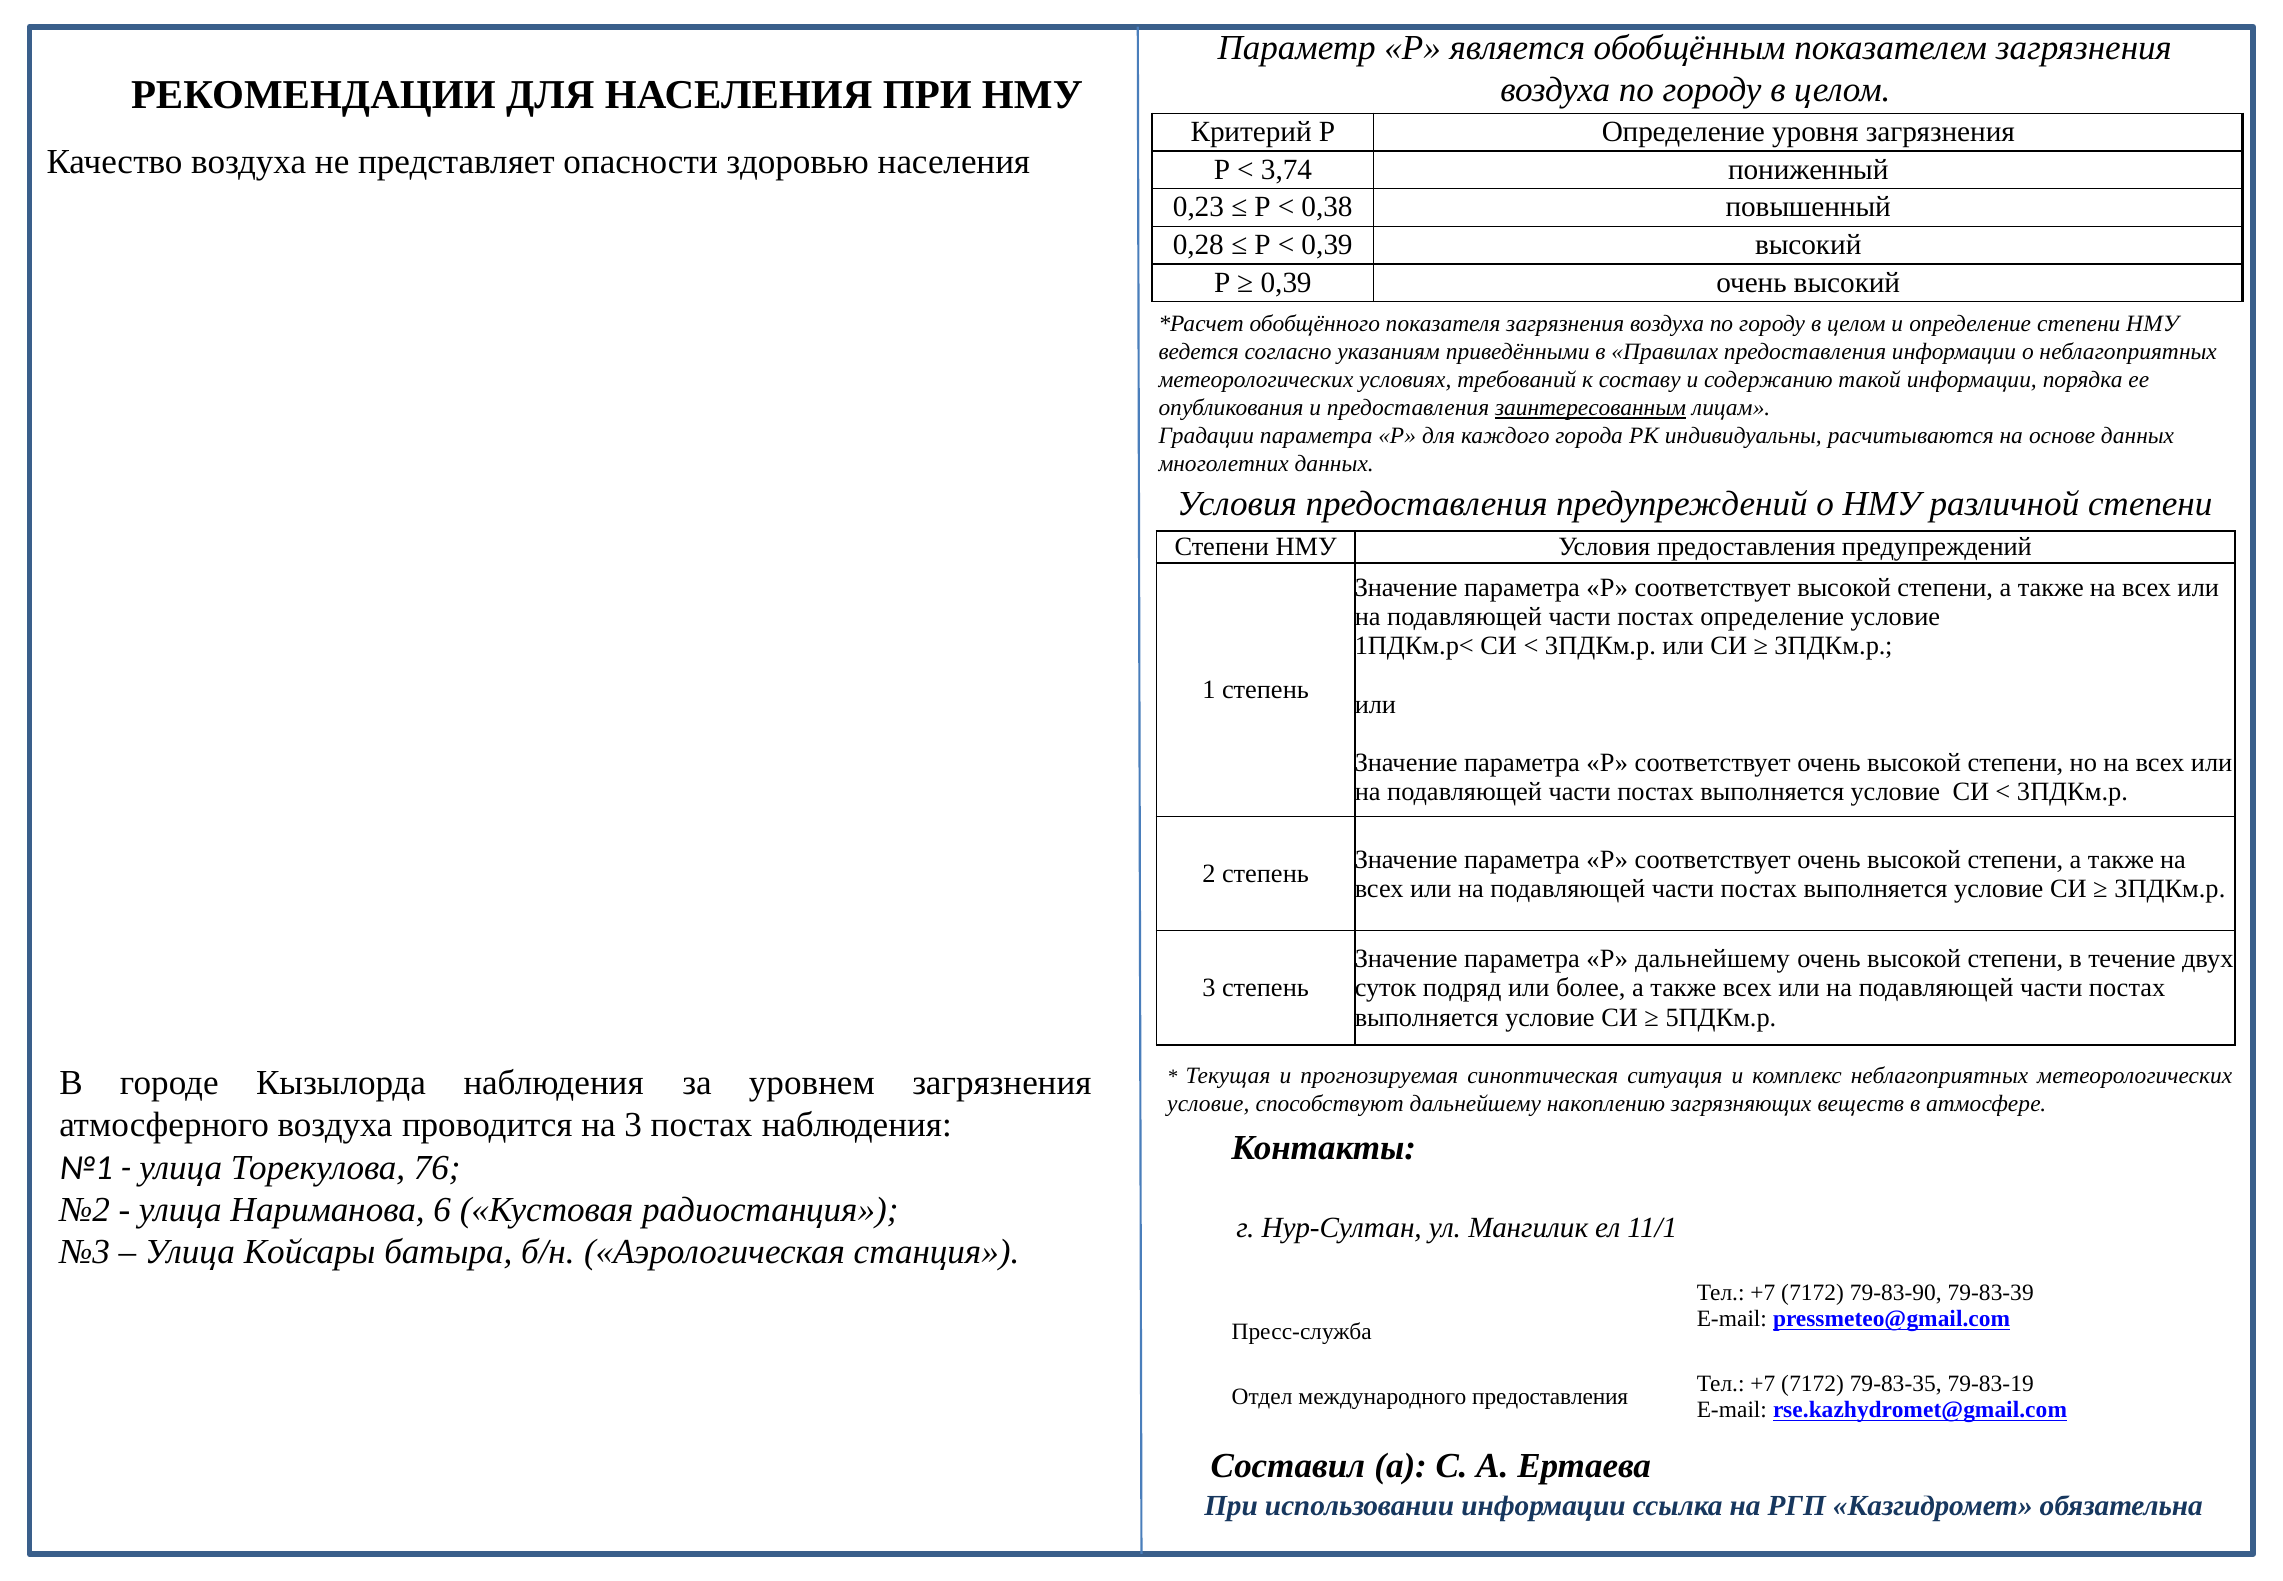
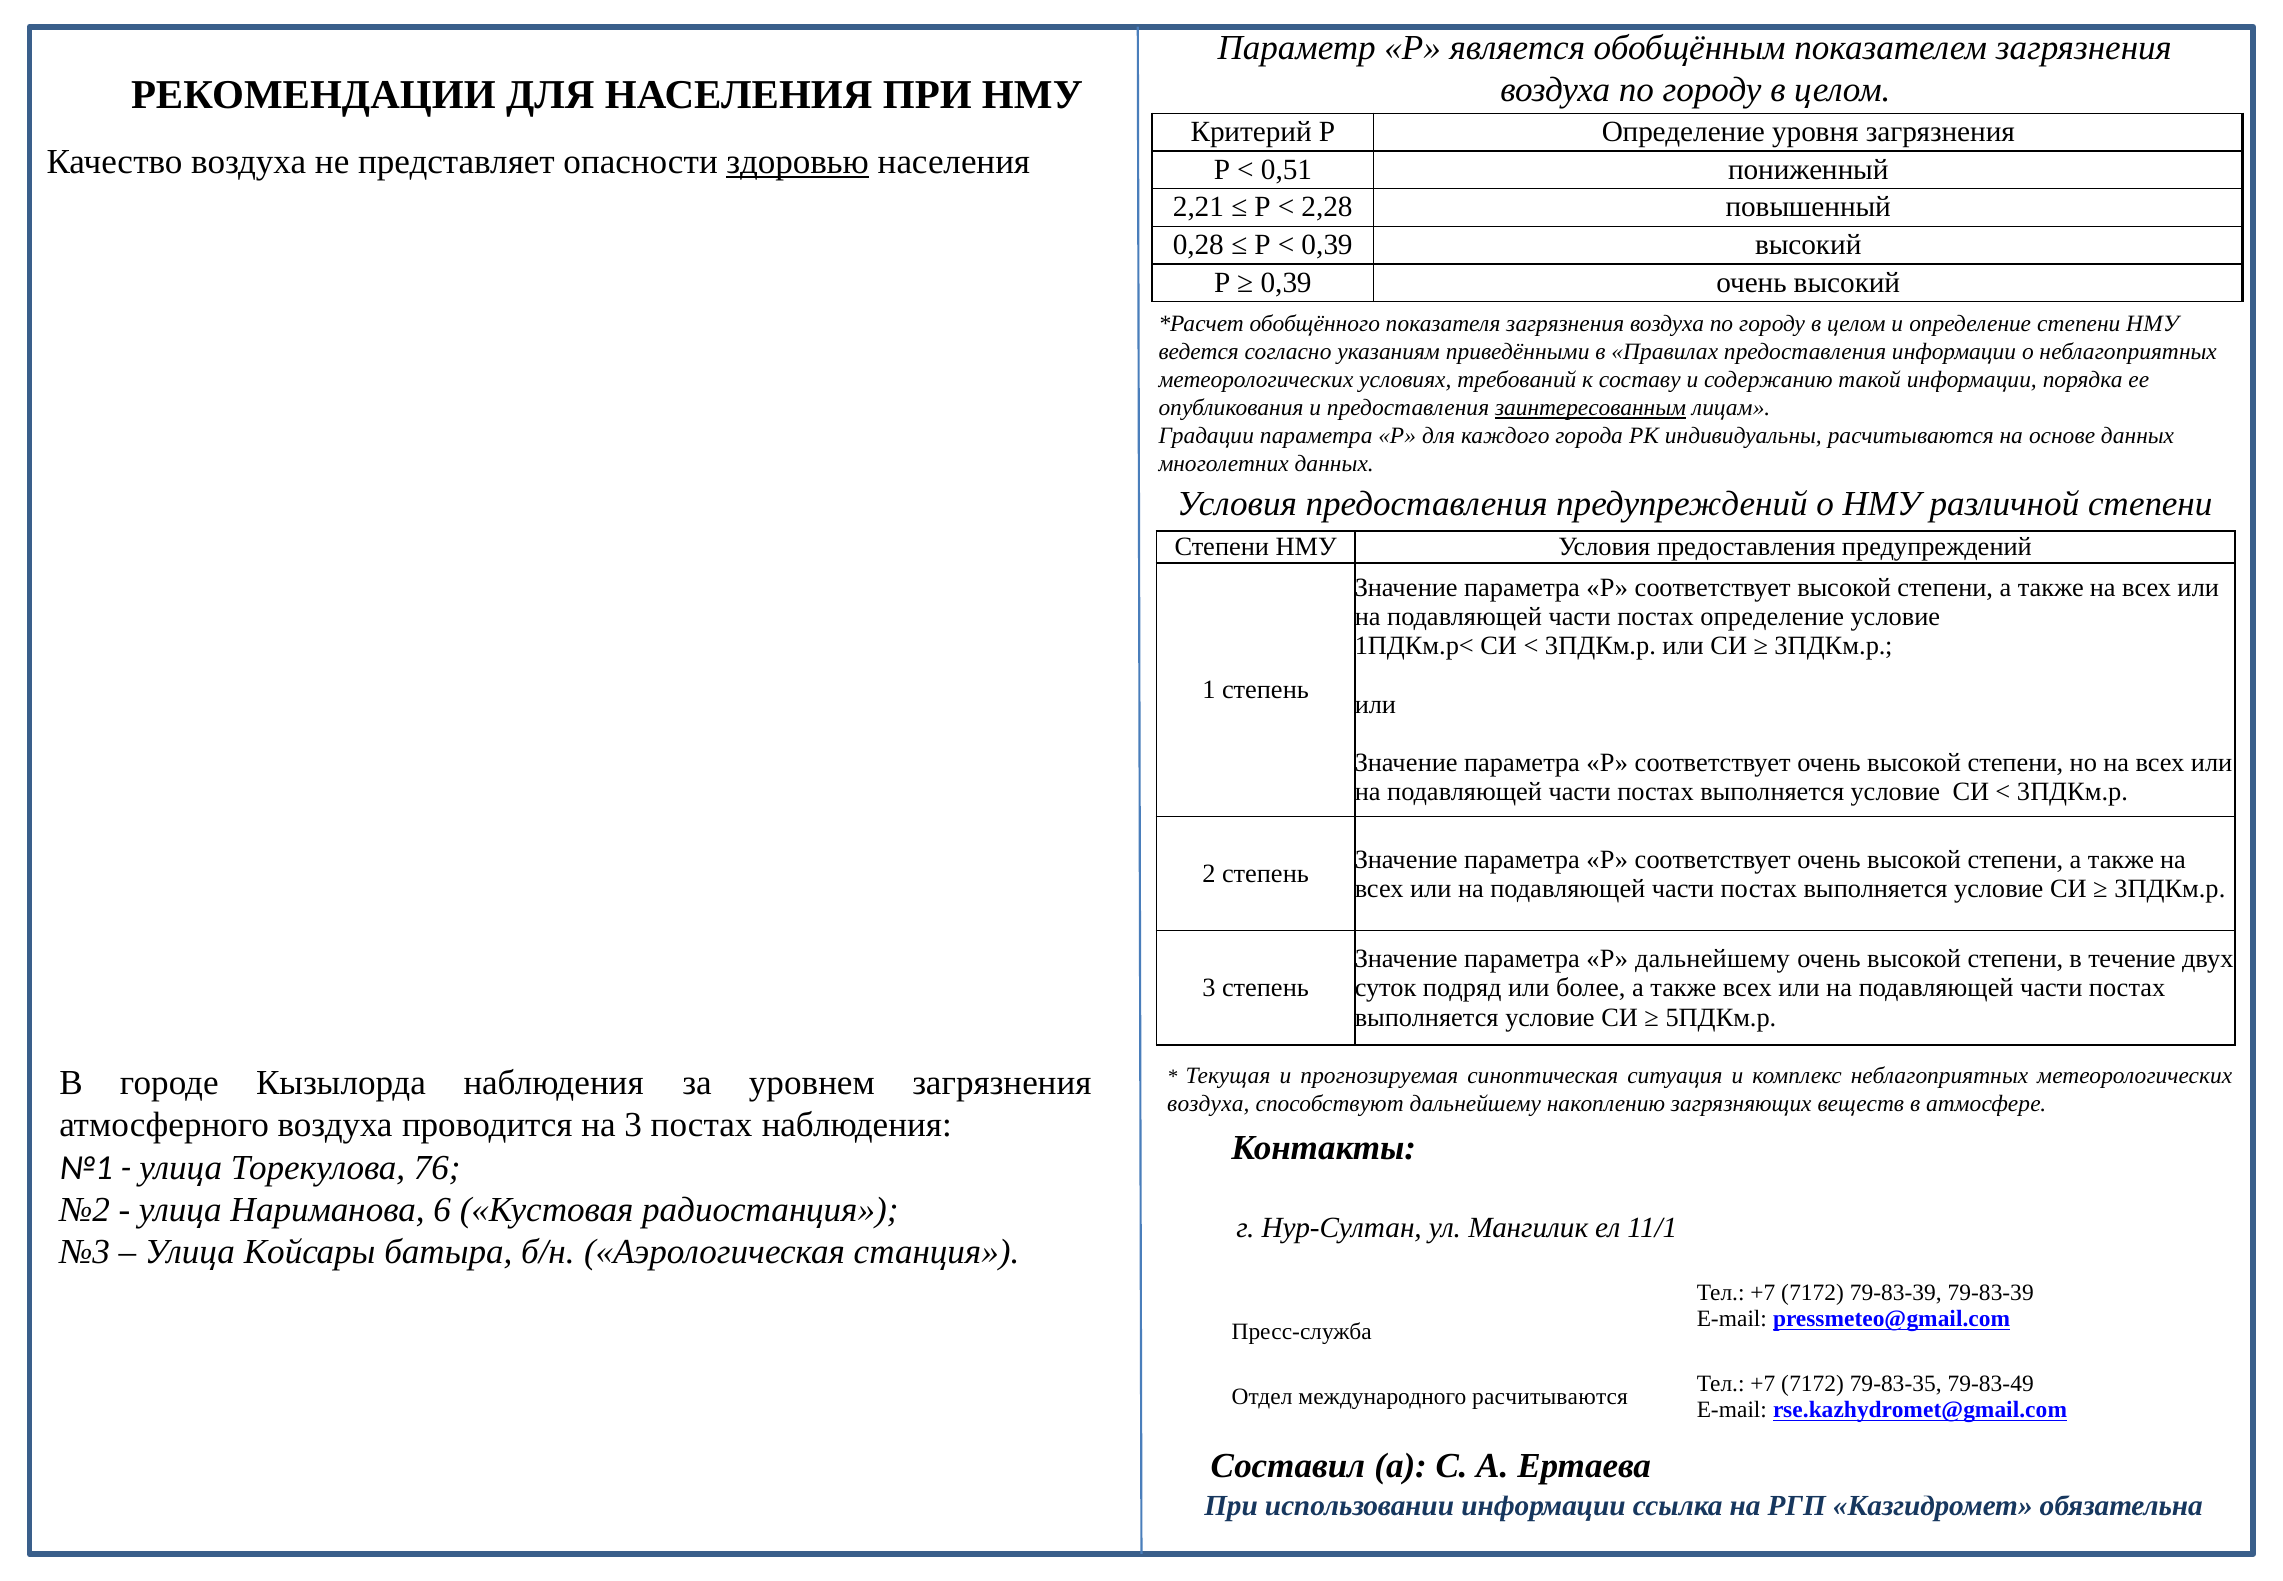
здоровью underline: none -> present (798, 162)
3,74: 3,74 -> 0,51 (1286, 170)
0,23: 0,23 -> 2,21 (1198, 207)
0,38: 0,38 -> 2,28 (1327, 207)
условие: условие -> воздуха (1208, 1103)
7172 79-83-90: 79-83-90 -> 79-83-39 (1896, 1292)
79-83-19: 79-83-19 -> 79-83-49 (1991, 1384)
международного предоставления: предоставления -> расчитываются (1550, 1397)
